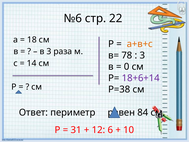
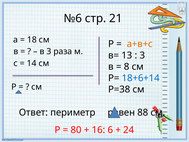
22: 22 -> 21 (116, 18)
78: 78 -> 13 (127, 55)
0: 0 -> 8 (127, 67)
18+6+14 colour: purple -> blue (141, 78)
84: 84 -> 88 (143, 112)
31: 31 -> 80 (76, 130)
12: 12 -> 16 (98, 130)
10: 10 -> 24 (129, 130)
